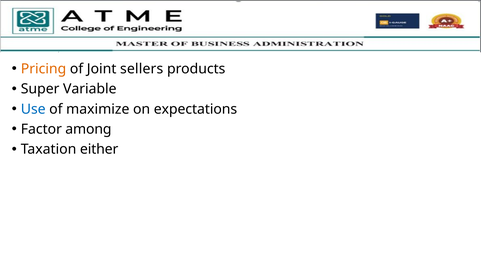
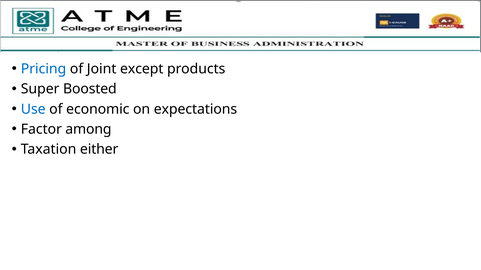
Pricing colour: orange -> blue (44, 69)
sellers: sellers -> except (142, 69)
Variable: Variable -> Boosted (90, 89)
maximize: maximize -> economic (98, 109)
